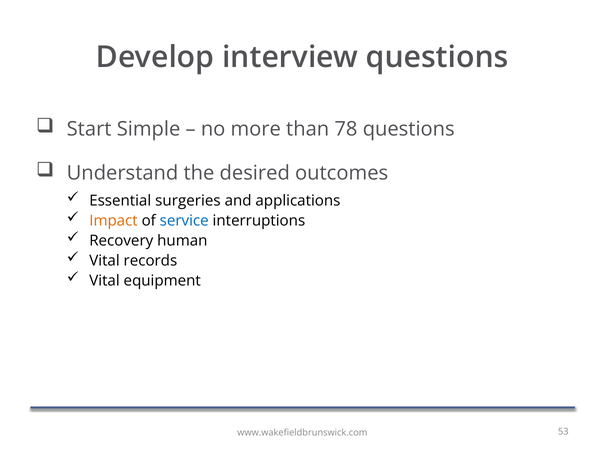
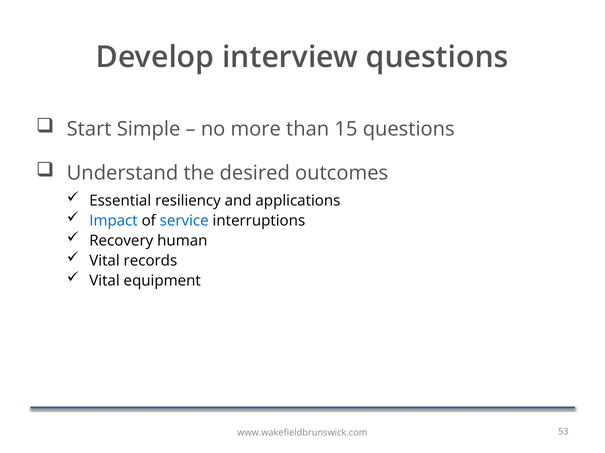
78: 78 -> 15 (346, 129)
surgeries: surgeries -> resiliency (188, 201)
Impact colour: orange -> blue (114, 221)
